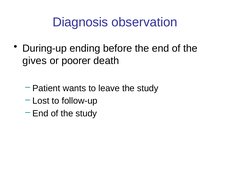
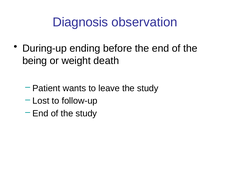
gives: gives -> being (35, 61)
poorer: poorer -> weight (76, 61)
